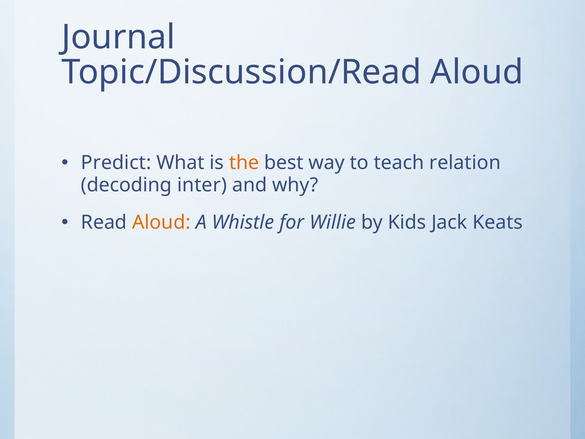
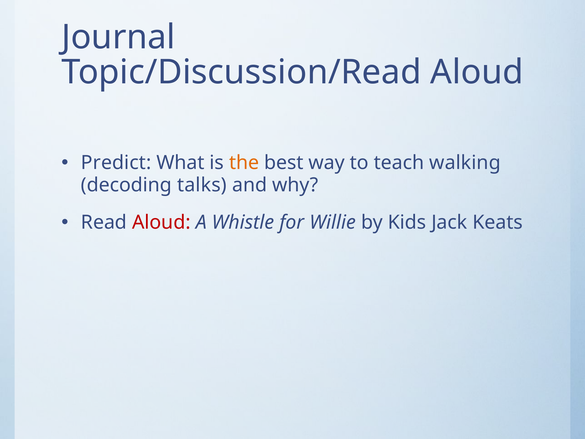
relation: relation -> walking (465, 163)
inter: inter -> talks (202, 185)
Aloud colour: orange -> red (161, 222)
